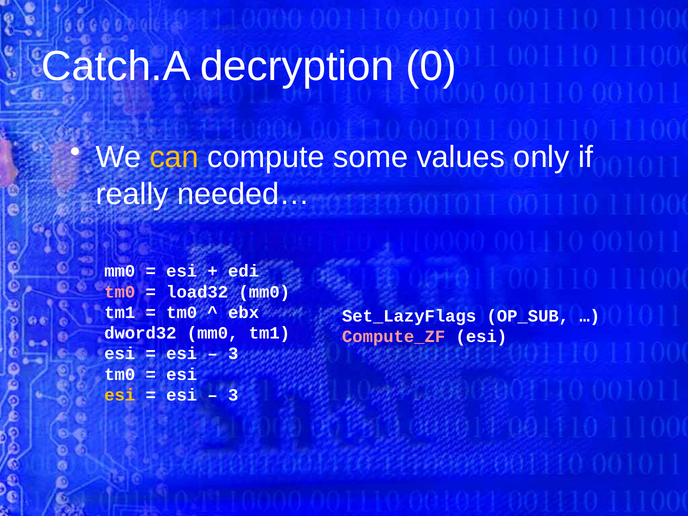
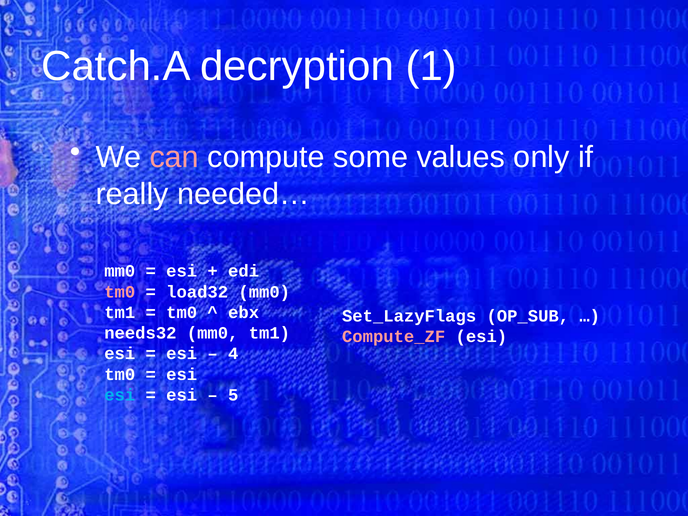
0: 0 -> 1 (431, 67)
can colour: yellow -> pink (174, 157)
dword32: dword32 -> needs32 (140, 333)
3: 3 -> 4 (233, 354)
esi colour: yellow -> light blue (120, 395)
3: 3 -> 5 (233, 395)
